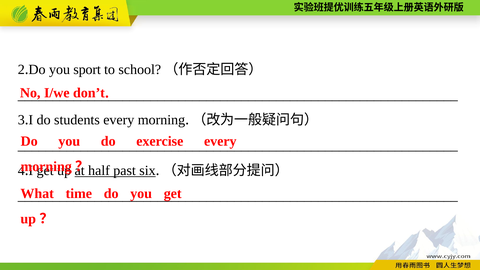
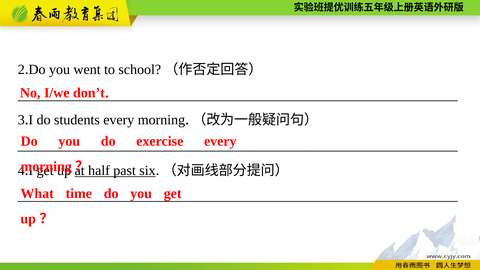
sport: sport -> went (87, 70)
